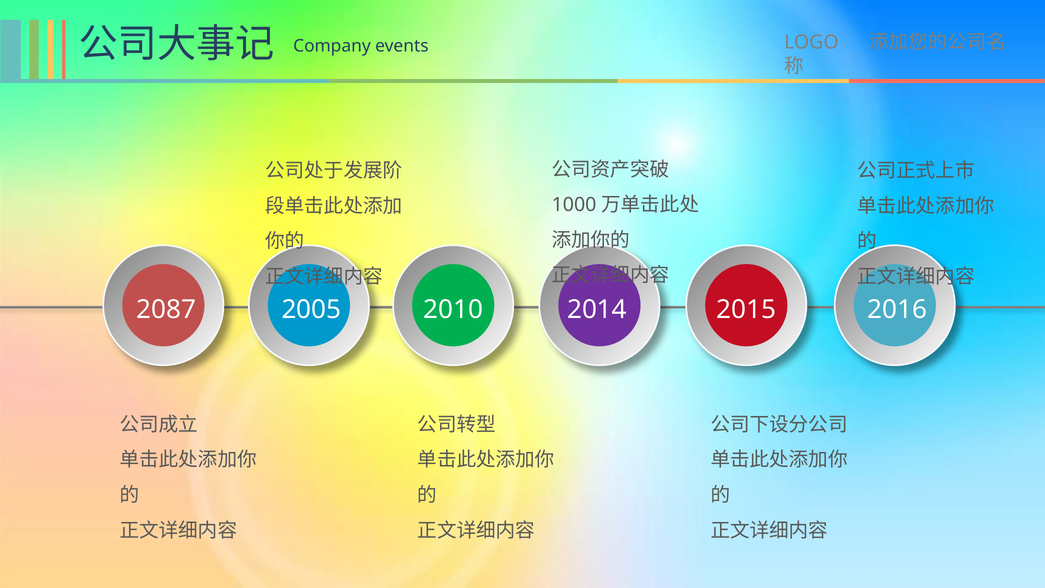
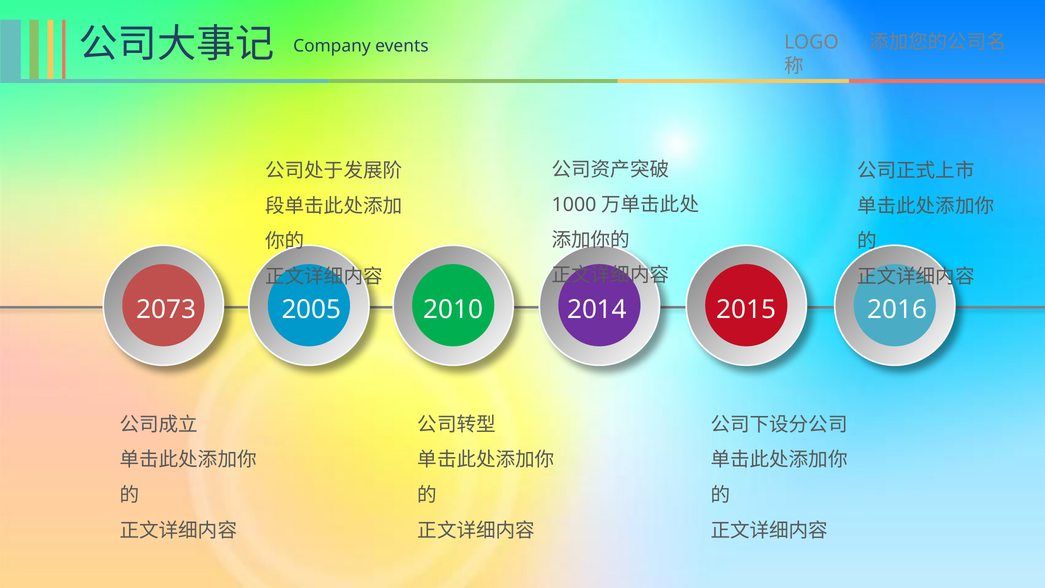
2087: 2087 -> 2073 (166, 309)
